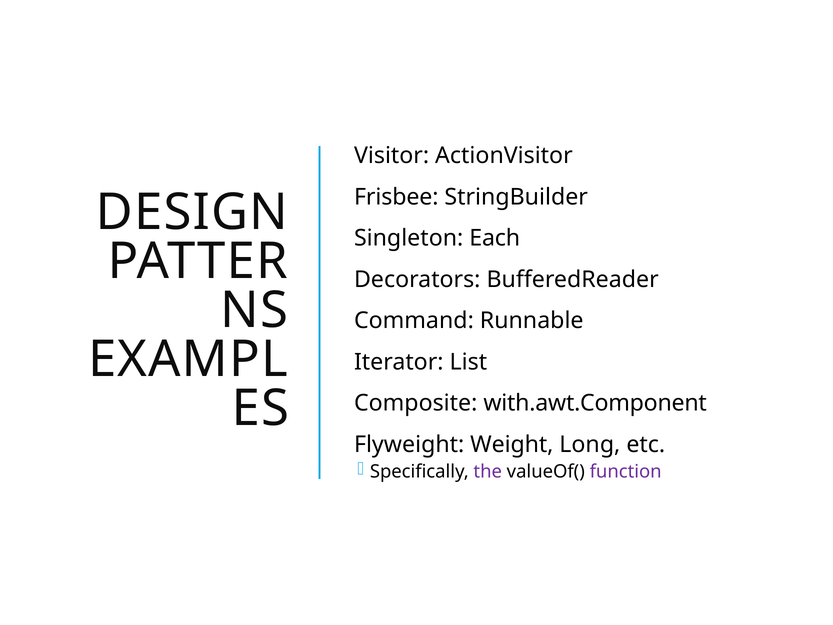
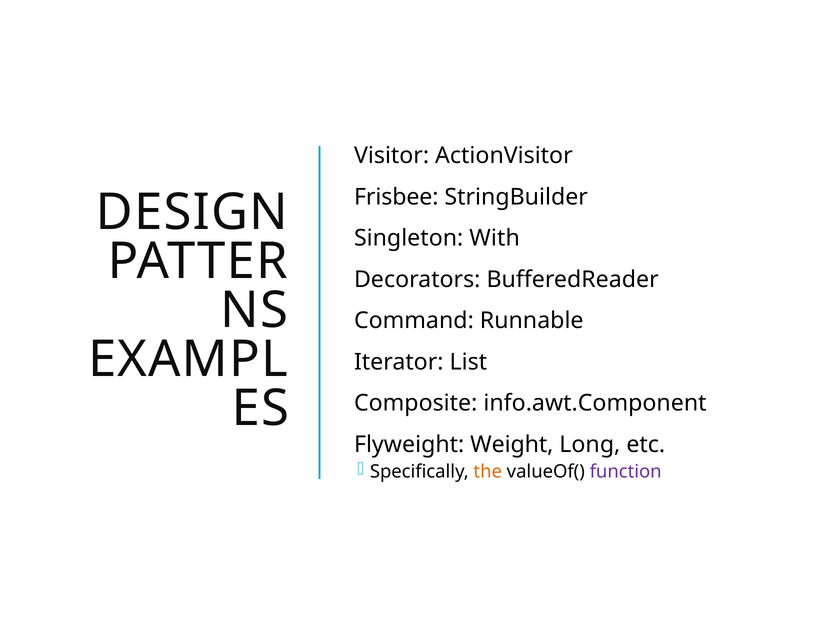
Each: Each -> With (495, 238)
with.awt.Component: with.awt.Component -> info.awt.Component (595, 403)
the colour: purple -> orange (488, 471)
